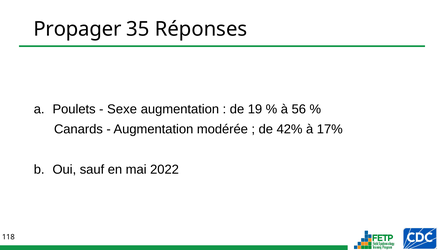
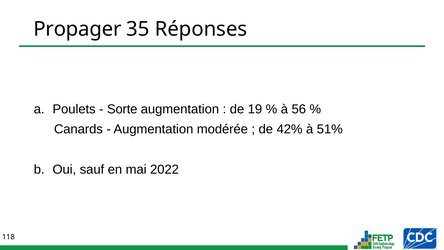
Sexe: Sexe -> Sorte (122, 109)
17%: 17% -> 51% (330, 129)
